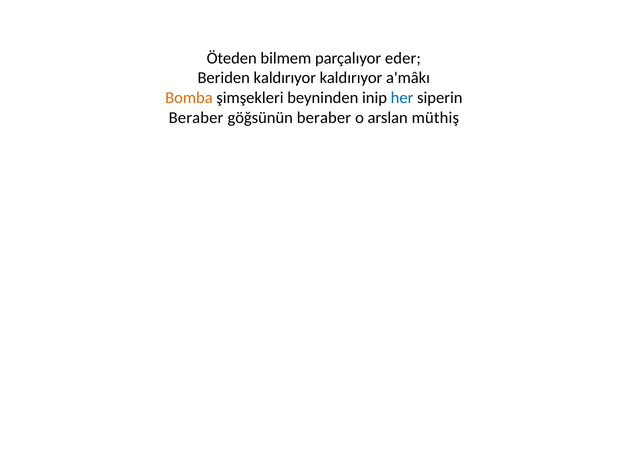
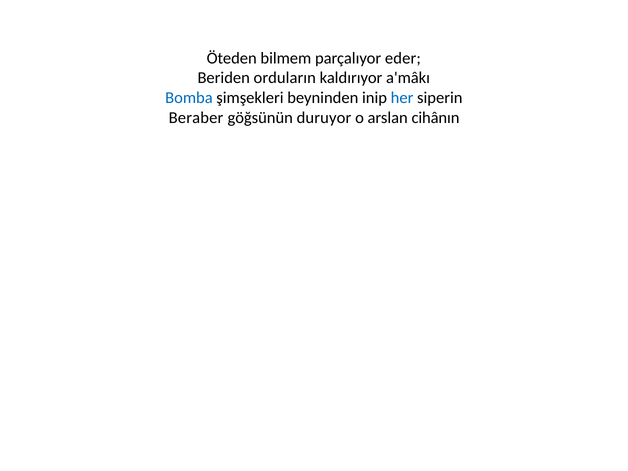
Beriden kaldırıyor: kaldırıyor -> orduların (285, 78)
Bomba colour: orange -> blue (189, 98)
göğsünün beraber: beraber -> duruyor (324, 118)
müthiş: müthiş -> cihânın (435, 118)
